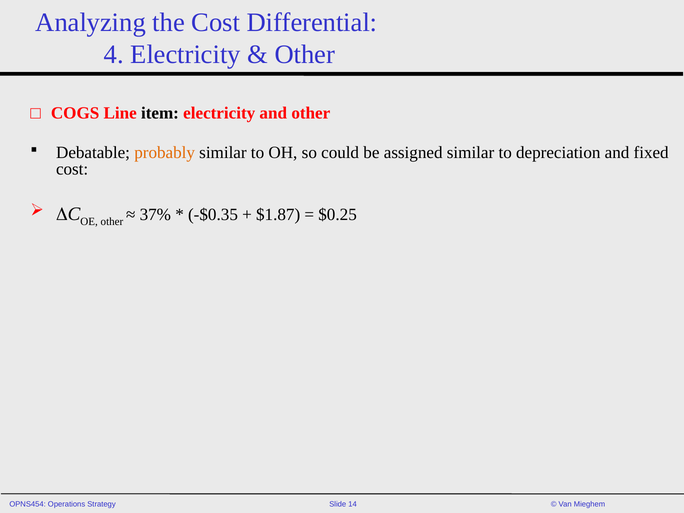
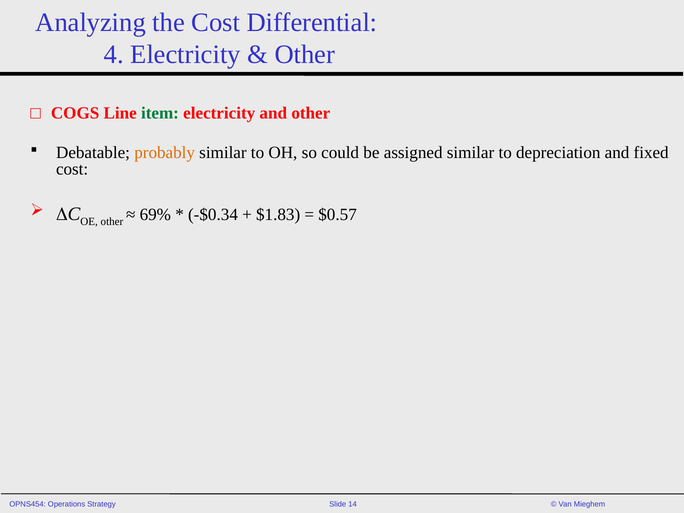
item colour: black -> green (160, 113)
37%: 37% -> 69% (155, 215)
-$0.35: -$0.35 -> -$0.34 (213, 215)
$1.87: $1.87 -> $1.83 (278, 215)
$0.25: $0.25 -> $0.57 (338, 215)
